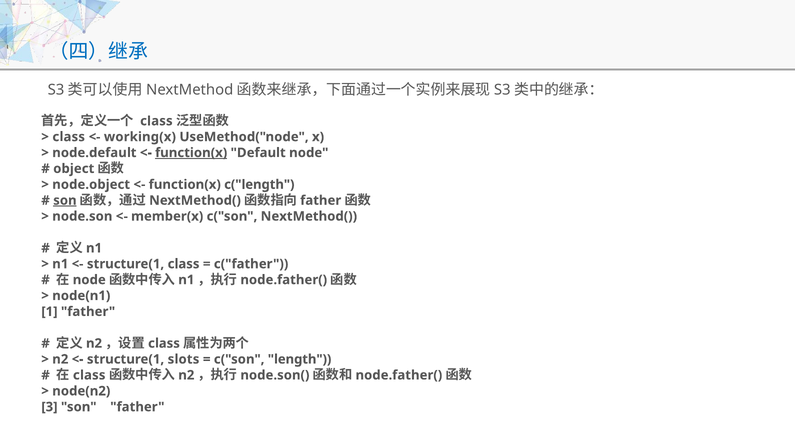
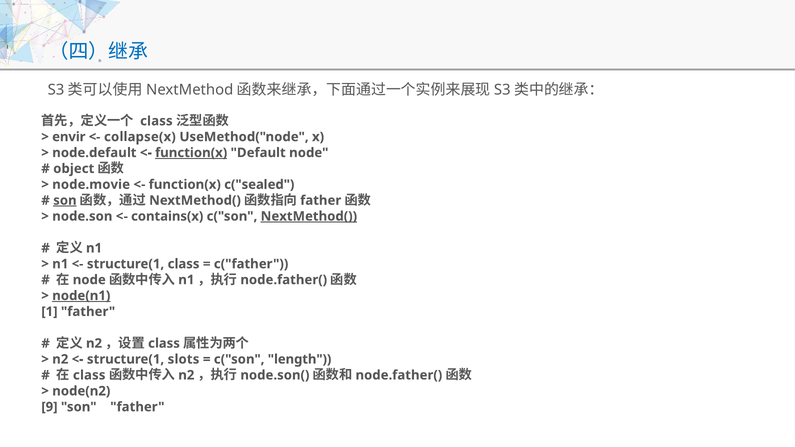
class: class -> envir (69, 137)
working(x: working(x -> collapse(x (140, 137)
node.object: node.object -> node.movie (91, 185)
c("length: c("length -> c("sealed (259, 185)
member(x: member(x -> contains(x (167, 216)
NextMethod( underline: none -> present (309, 216)
node(n1 underline: none -> present (81, 296)
3: 3 -> 9 (49, 407)
